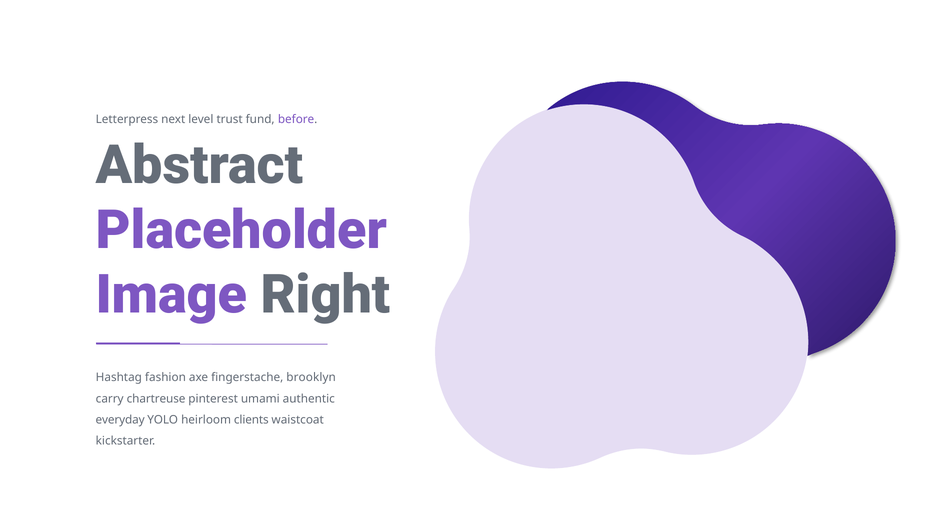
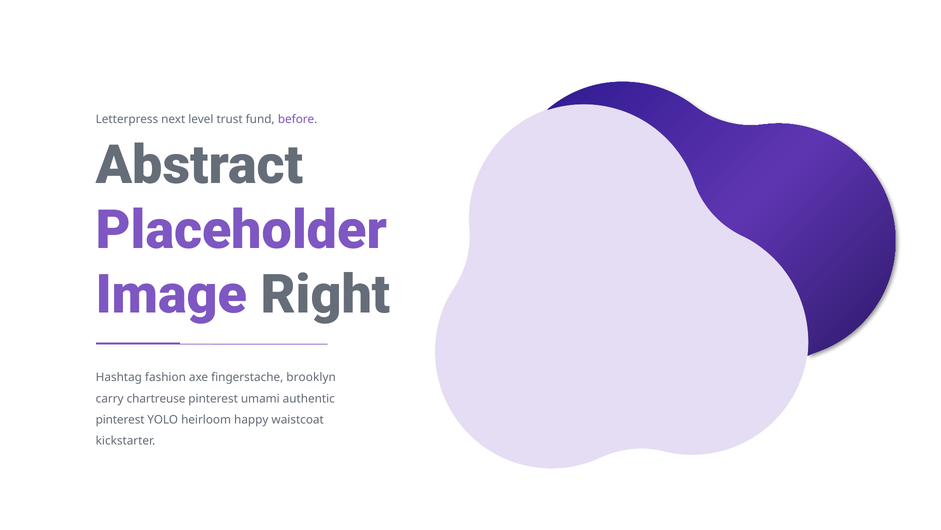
everyday: everyday -> pinterest (120, 419)
clients: clients -> happy (251, 419)
